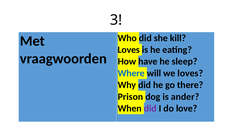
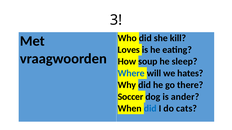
have: have -> soup (148, 62)
we loves: loves -> hates (190, 73)
Prison: Prison -> Soccer (131, 97)
did colour: purple -> blue (150, 109)
love: love -> cats (186, 109)
